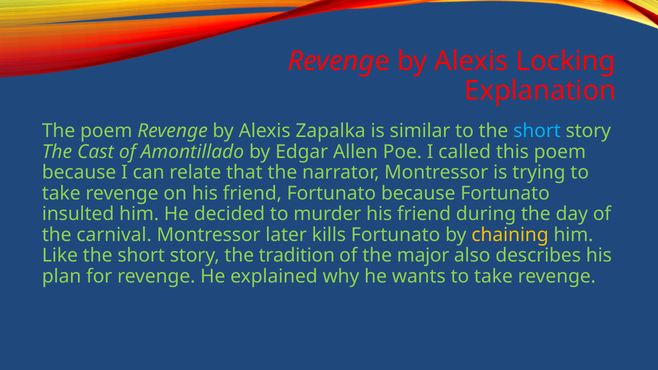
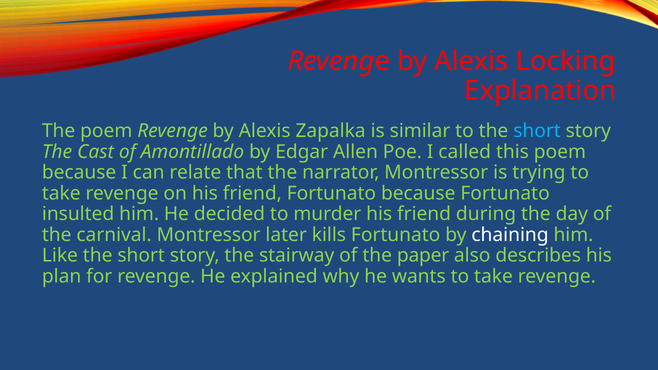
chaining colour: yellow -> white (510, 235)
tradition: tradition -> stairway (297, 256)
major: major -> paper (423, 256)
